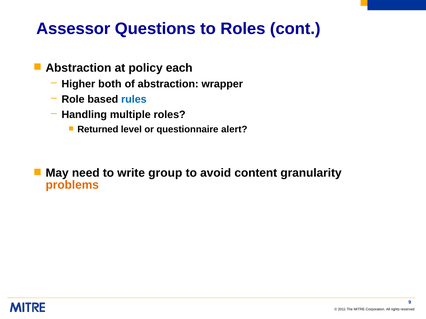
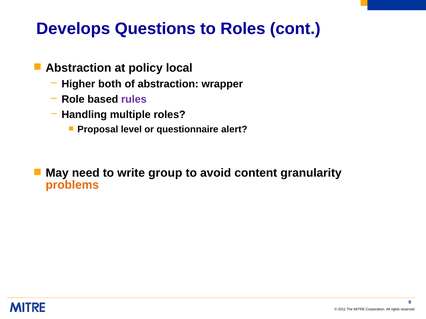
Assessor: Assessor -> Develops (73, 29)
each: each -> local (179, 68)
rules colour: blue -> purple (134, 99)
Returned: Returned -> Proposal (98, 130)
